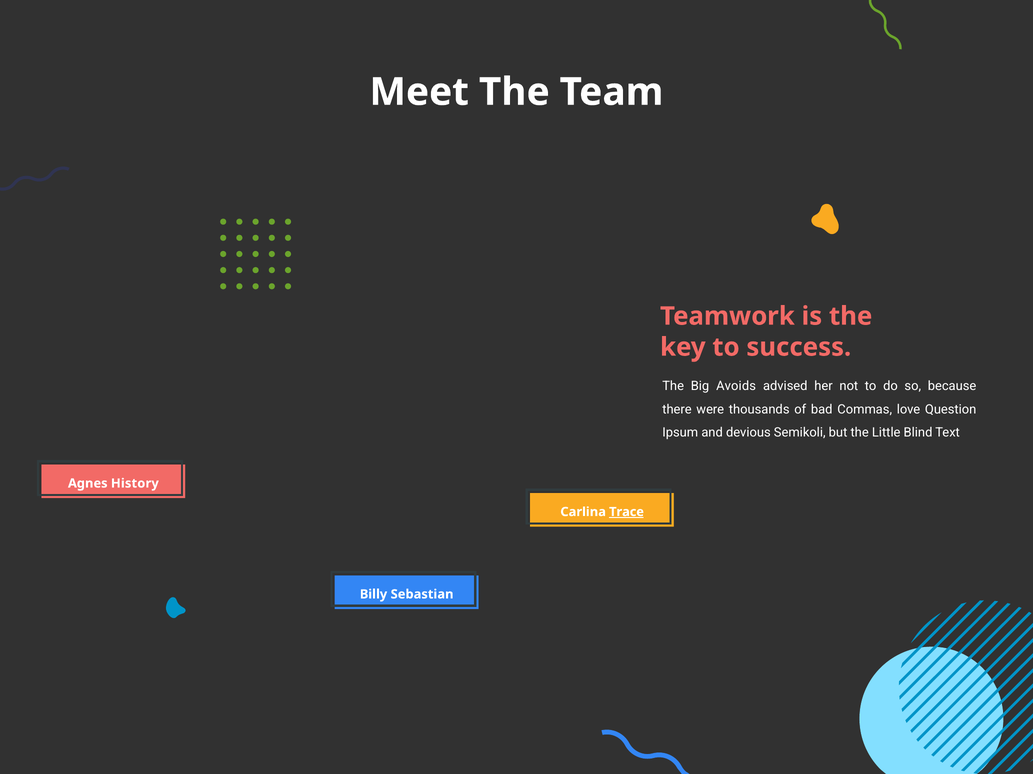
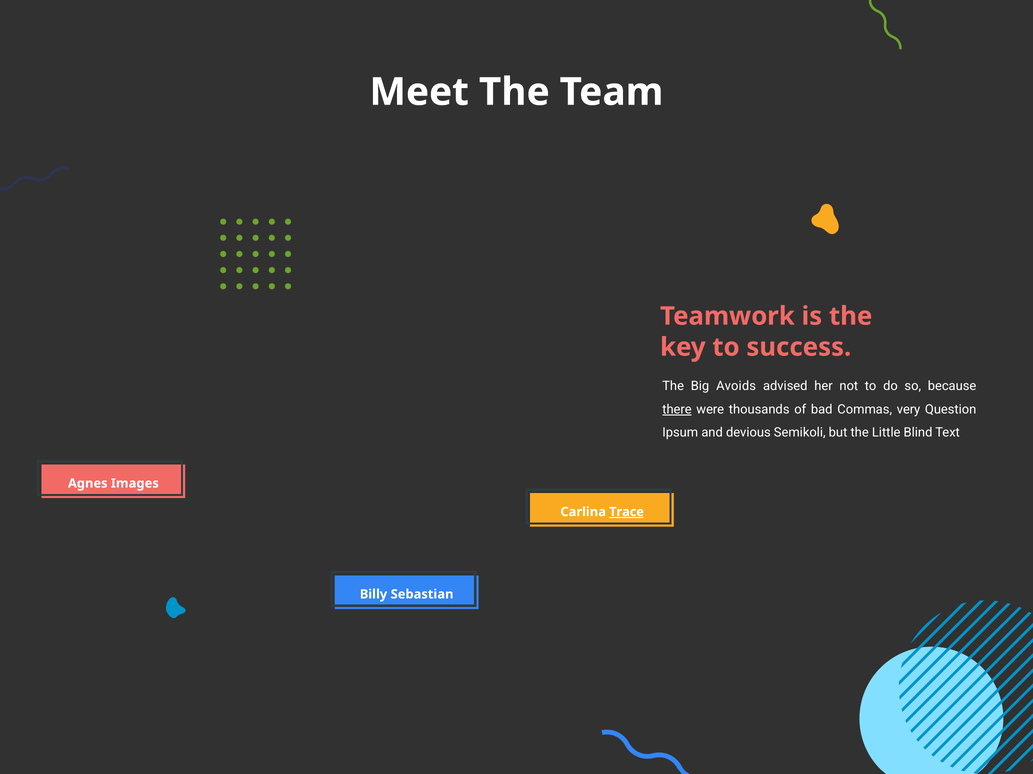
there underline: none -> present (677, 410)
love: love -> very (909, 410)
History: History -> Images (135, 484)
